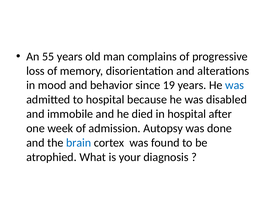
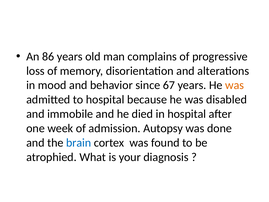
55: 55 -> 86 (48, 56)
19: 19 -> 67 (169, 85)
was colour: blue -> orange (235, 85)
